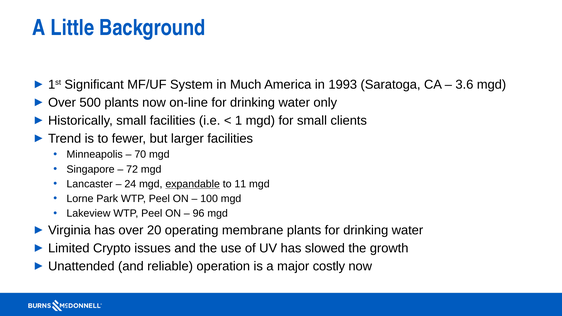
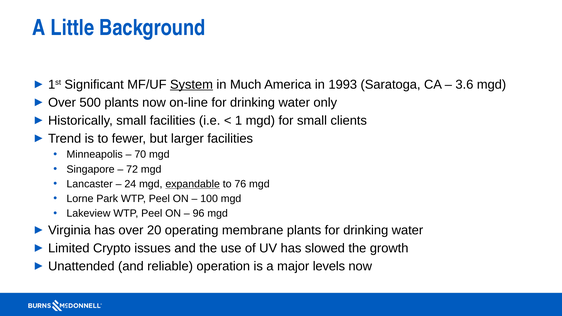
System underline: none -> present (191, 84)
11: 11 -> 76 (240, 184)
costly: costly -> levels (329, 266)
